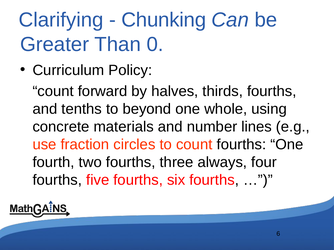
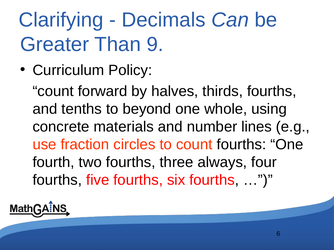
Chunking: Chunking -> Decimals (164, 20)
0: 0 -> 9 (155, 45)
